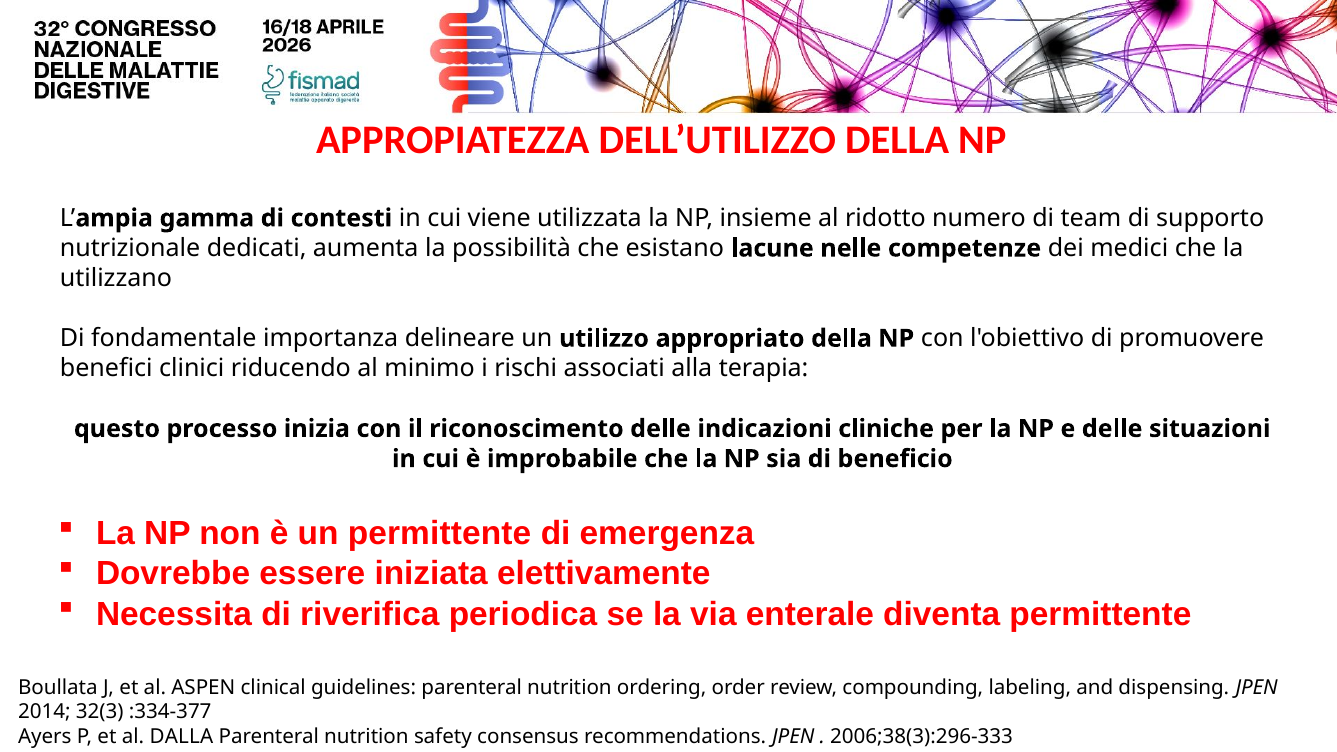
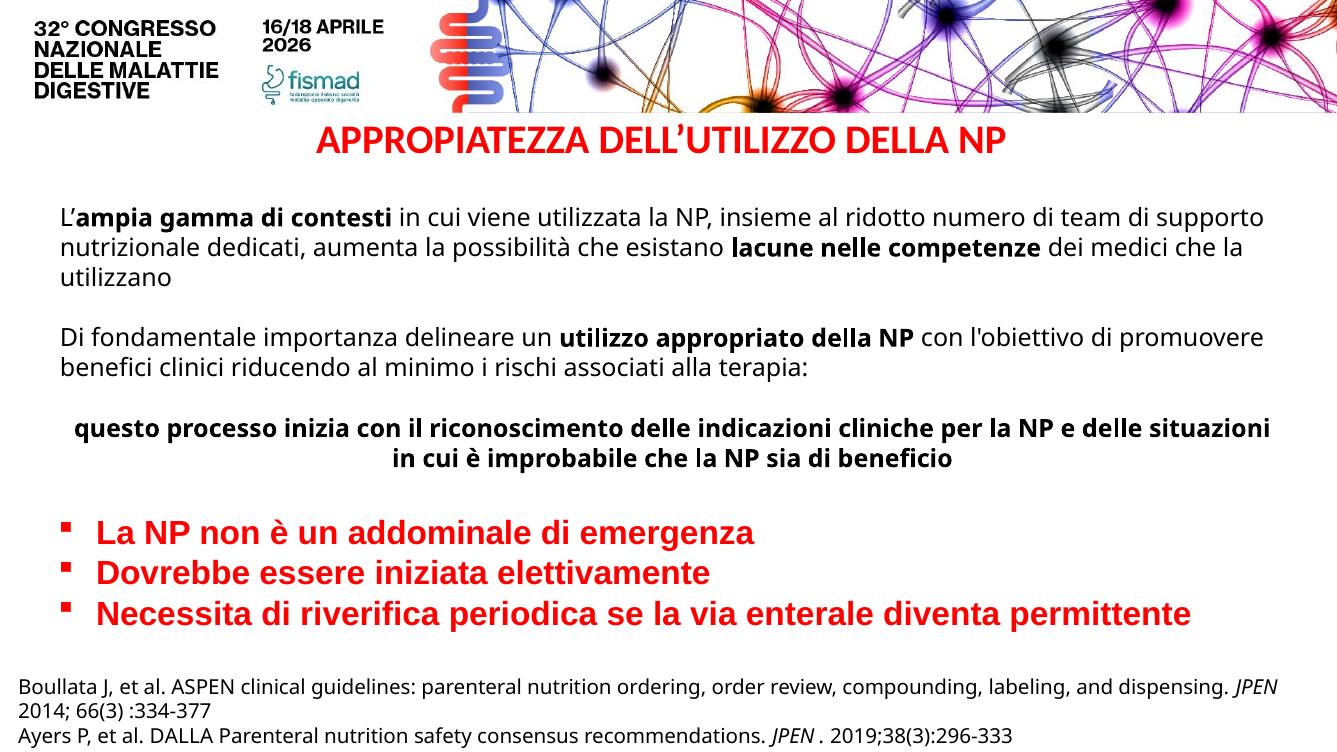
un permittente: permittente -> addominale (440, 534)
32(3: 32(3 -> 66(3 (100, 712)
2006;38(3):296-333: 2006;38(3):296-333 -> 2019;38(3):296-333 (922, 737)
